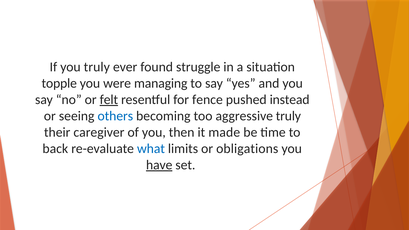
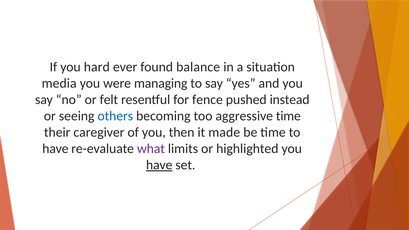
you truly: truly -> hard (97, 67)
struggle: struggle -> balance (198, 67)
topple: topple -> media (59, 83)
felt underline: present -> none (109, 100)
aggressive truly: truly -> time (288, 116)
back: back -> have (55, 149)
what colour: blue -> purple (151, 149)
obligations: obligations -> highlighted (247, 149)
